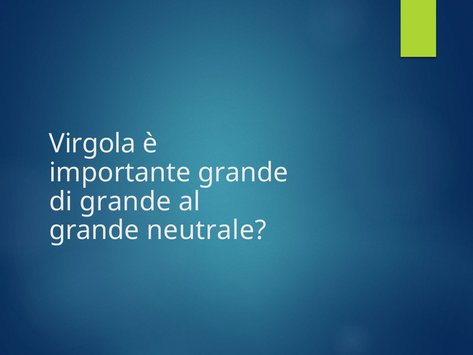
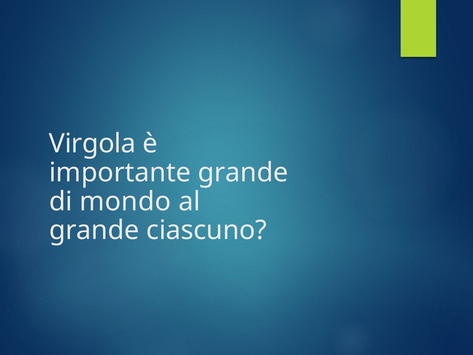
di grande: grande -> mondo (125, 201)
neutrale: neutrale -> ciascuno (207, 230)
